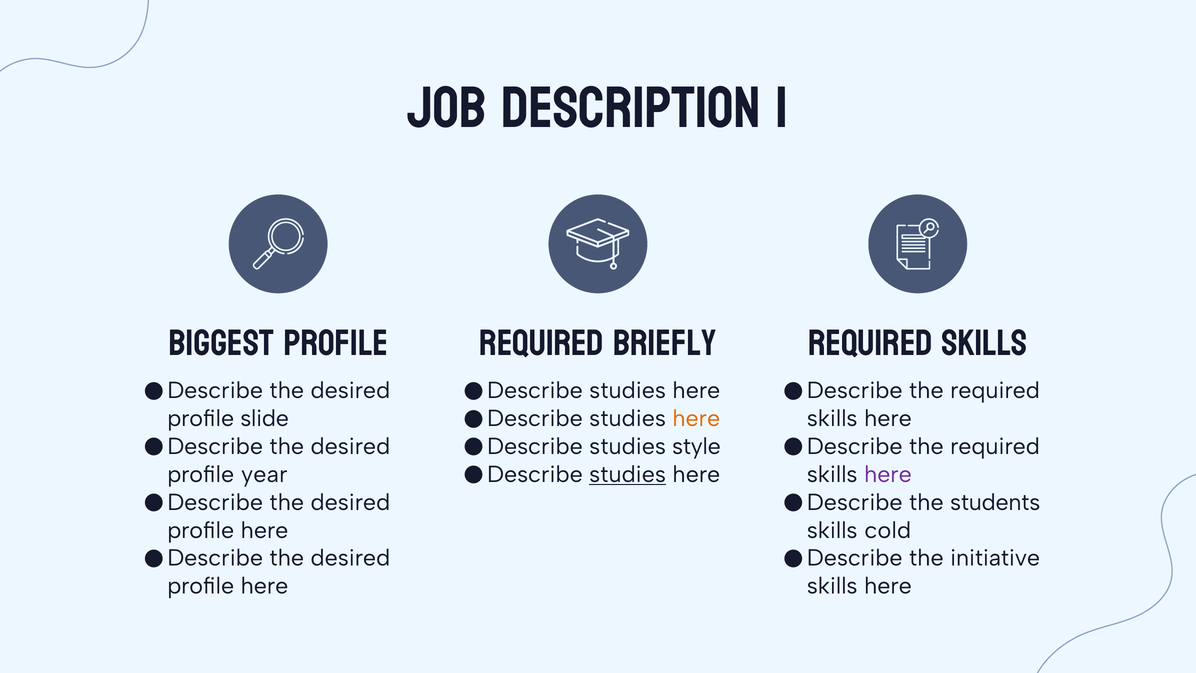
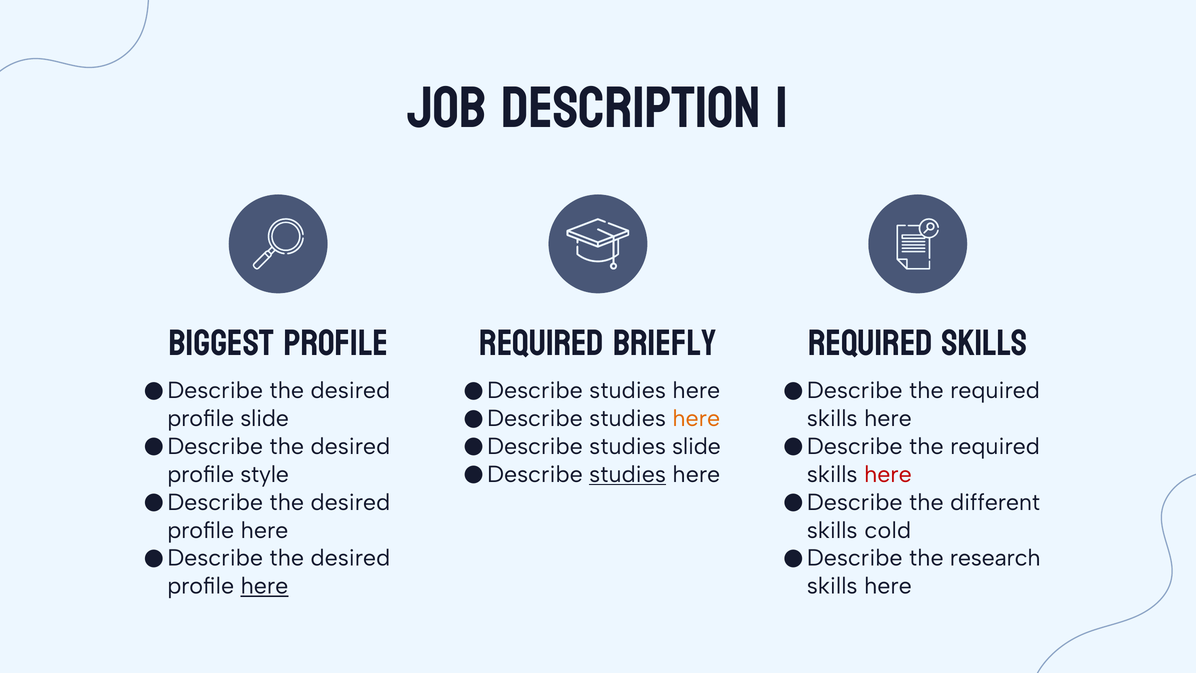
studies style: style -> slide (696, 446)
year: year -> style (265, 474)
here colour: purple -> red (888, 474)
students: students -> different (995, 502)
initiative: initiative -> research (995, 558)
here underline: none -> present (265, 586)
